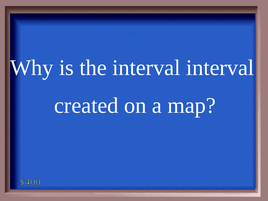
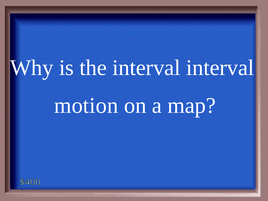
created: created -> motion (86, 106)
